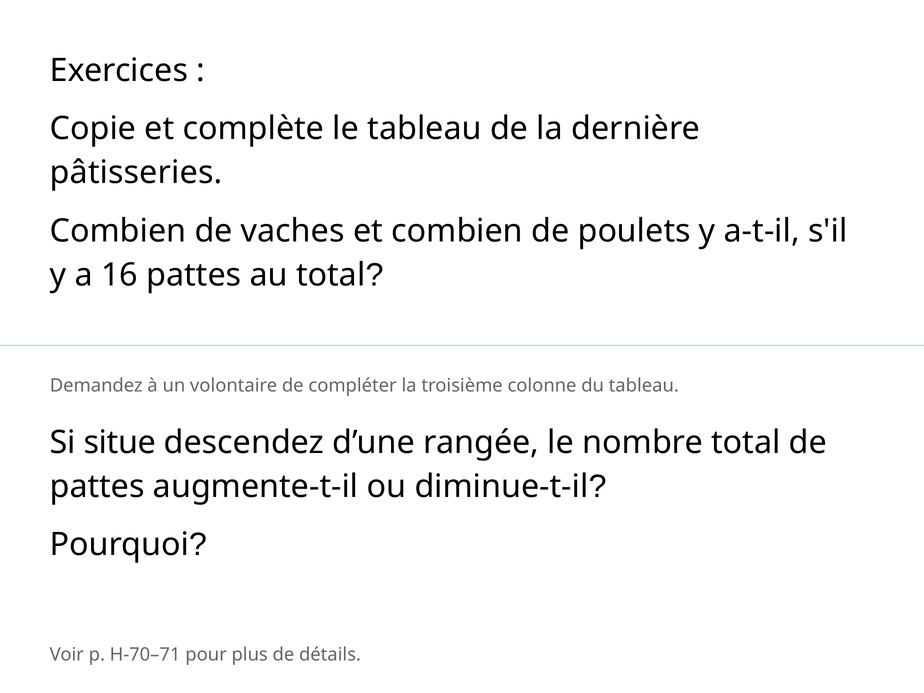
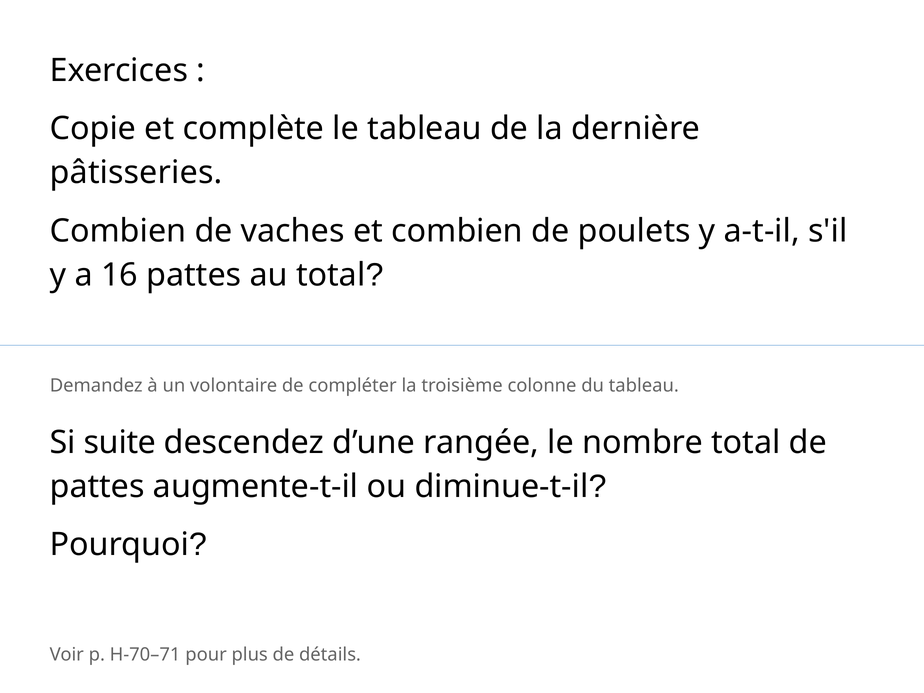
situe: situe -> suite (120, 442)
